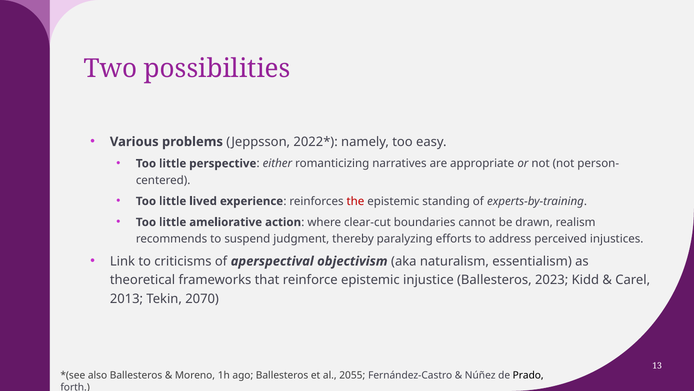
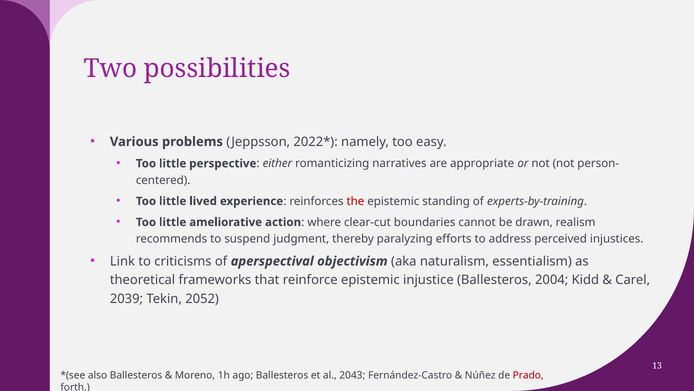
2023: 2023 -> 2004 (552, 280)
2013: 2013 -> 2039 (126, 298)
2070: 2070 -> 2052 (202, 298)
2055: 2055 -> 2043 (352, 375)
Prado colour: black -> red (528, 375)
